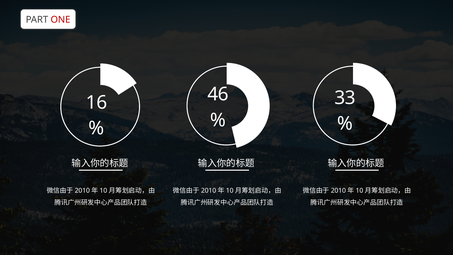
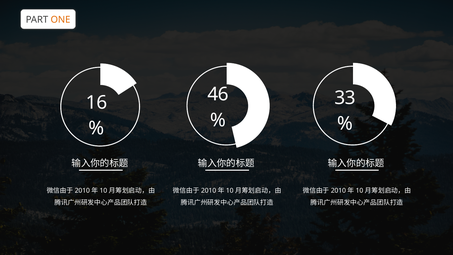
ONE colour: red -> orange (61, 20)
